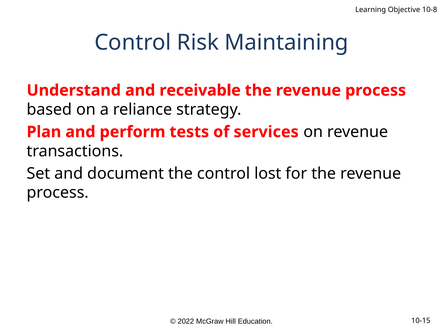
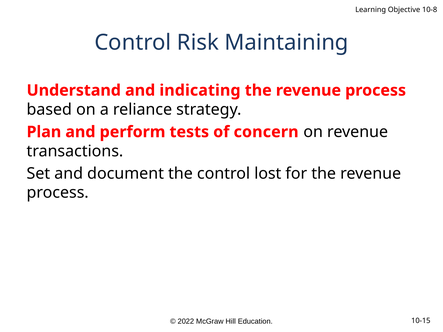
receivable: receivable -> indicating (200, 90)
services: services -> concern (266, 132)
